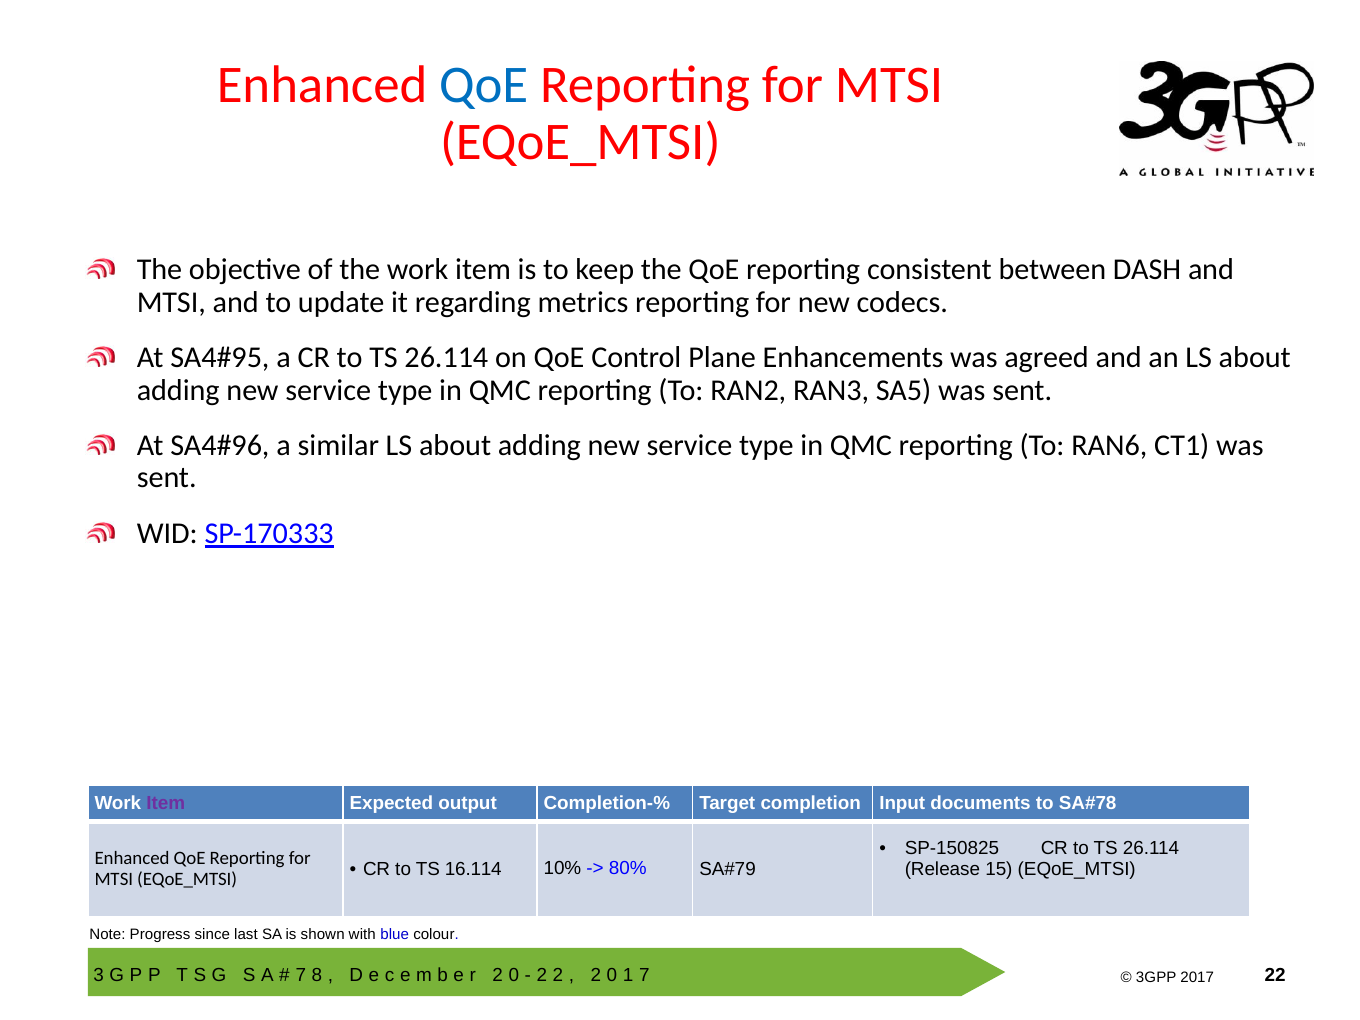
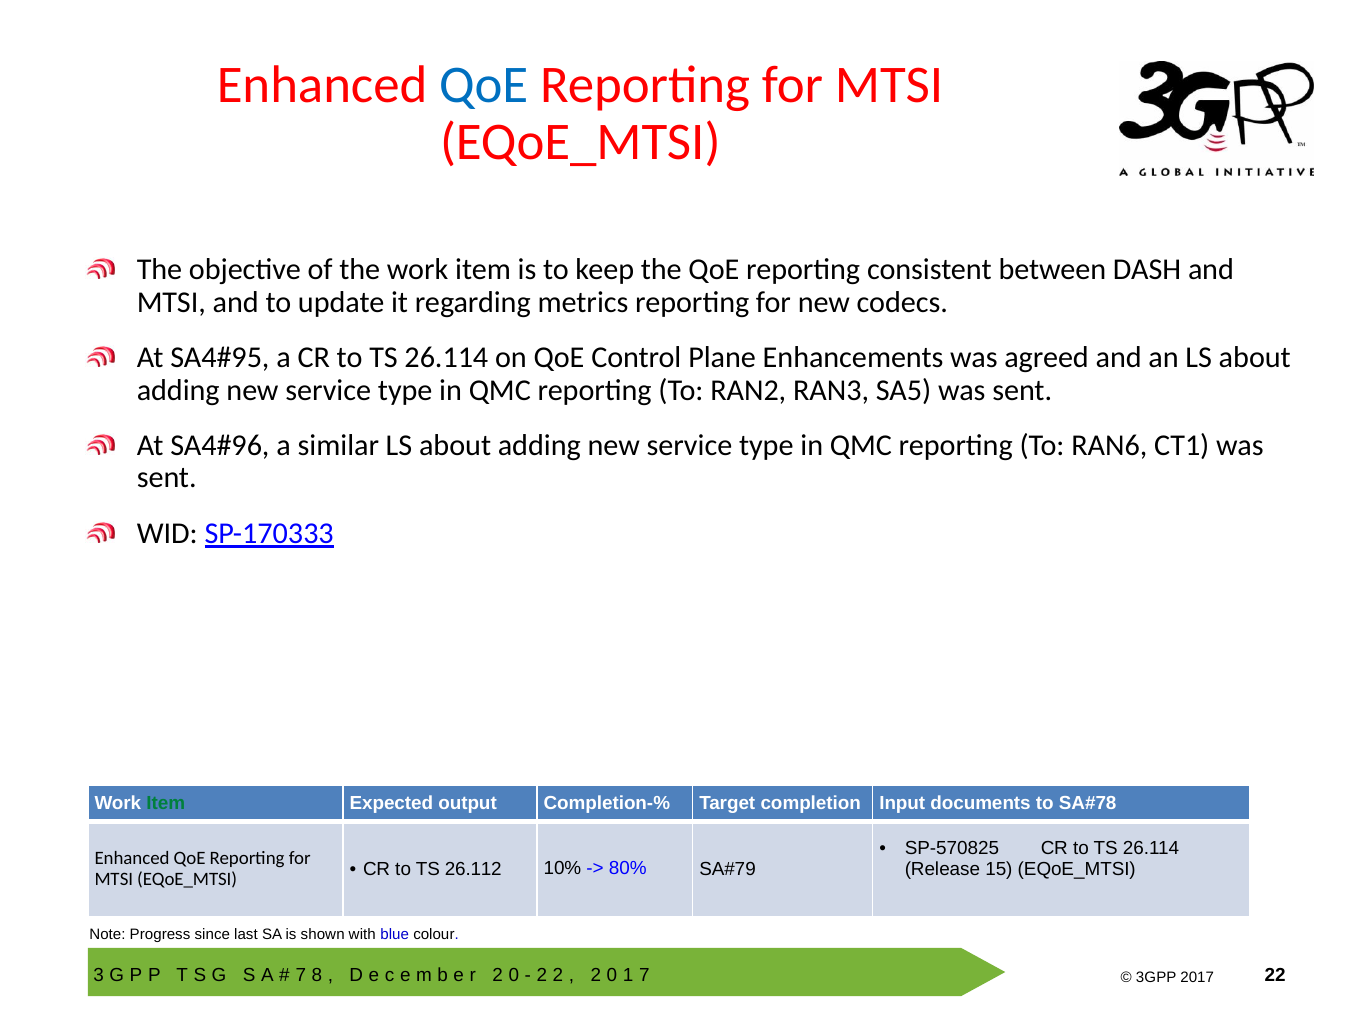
Item colour: purple -> green (166, 803)
SP-150825: SP-150825 -> SP-570825 (952, 848)
16.114: 16.114 -> 26.112 (473, 869)
